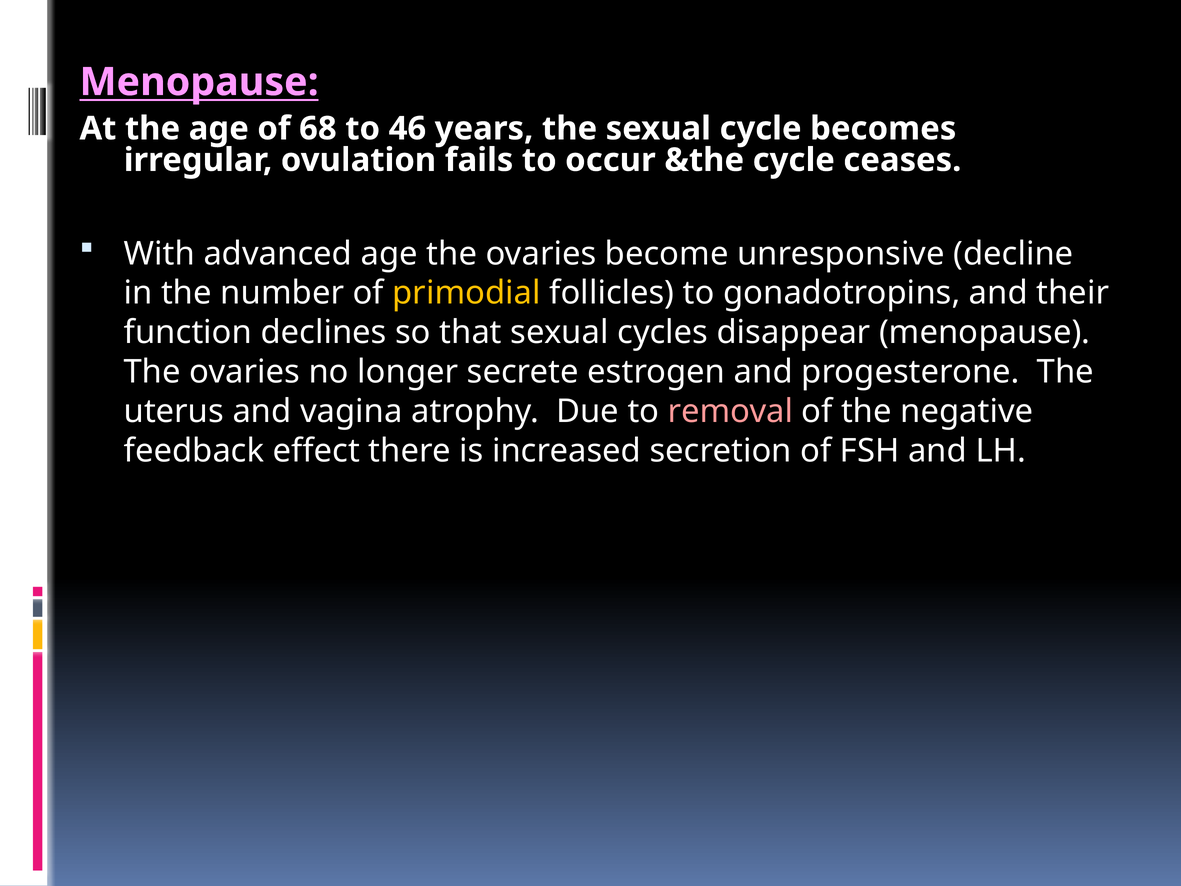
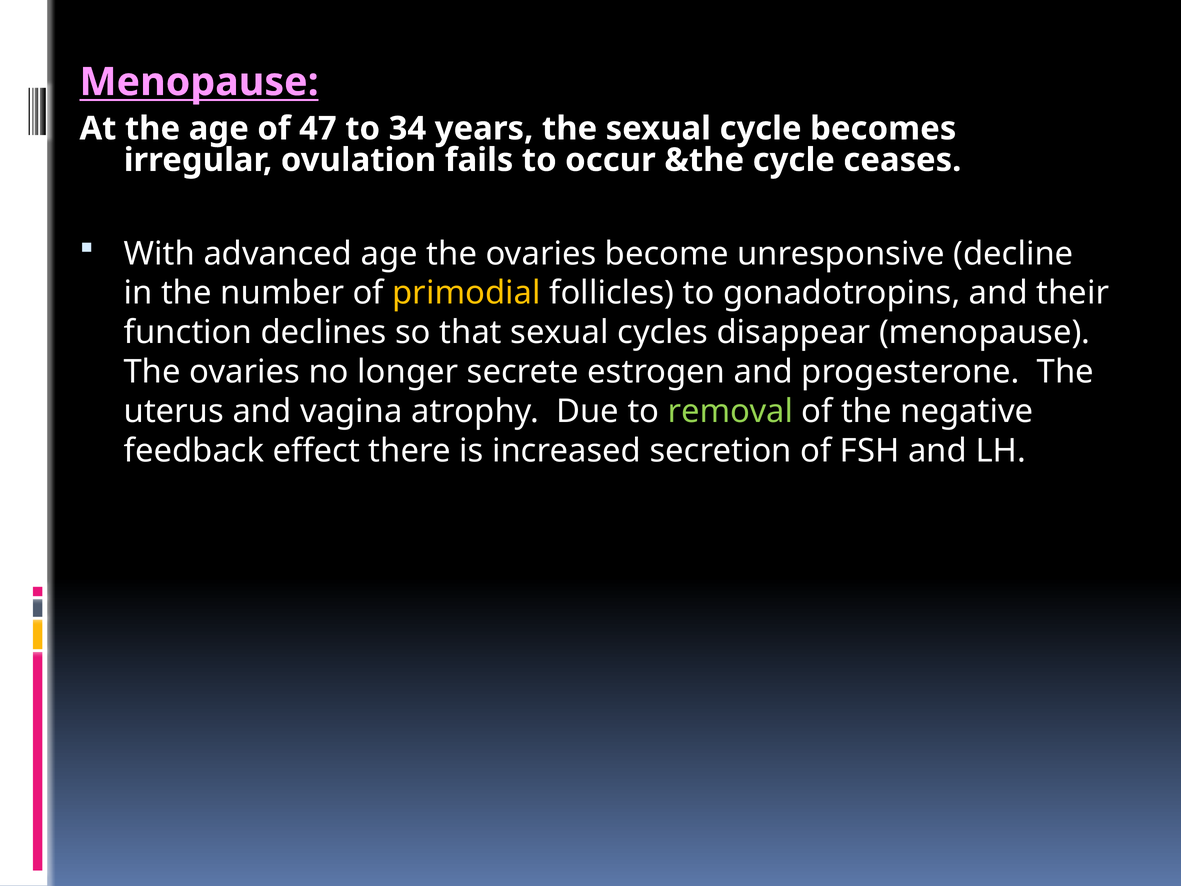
68: 68 -> 47 (318, 129)
46: 46 -> 34 (407, 129)
removal colour: pink -> light green (730, 411)
